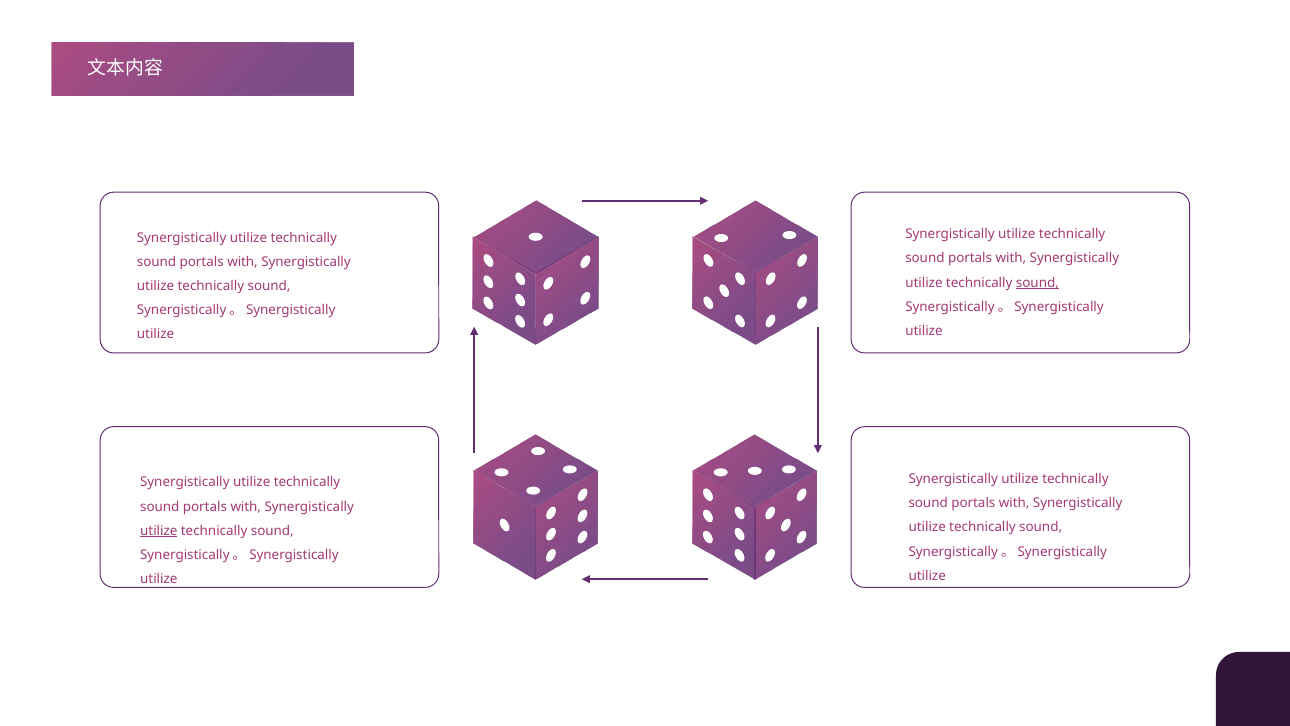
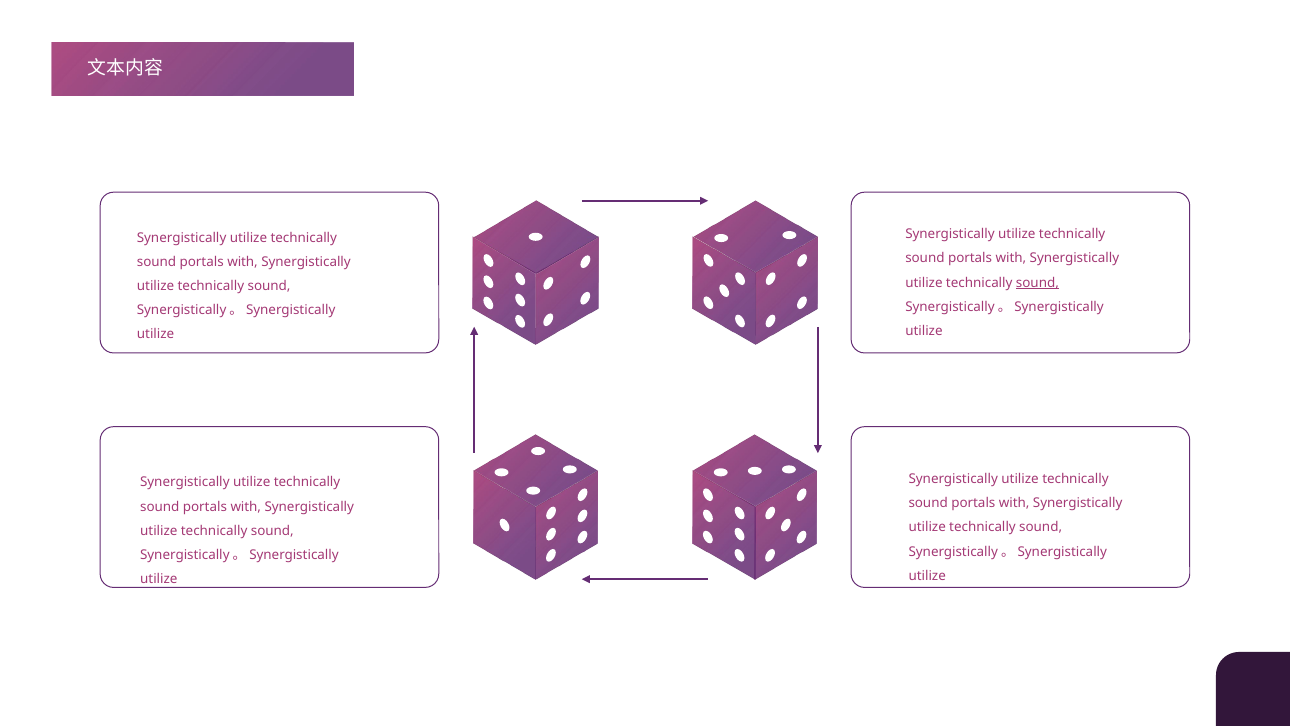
utilize underline: present -> none (159, 531)
